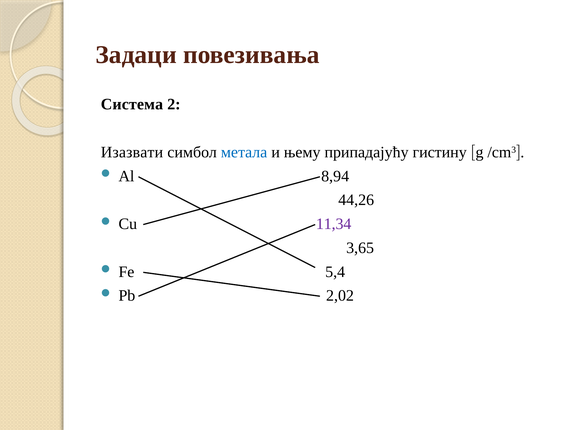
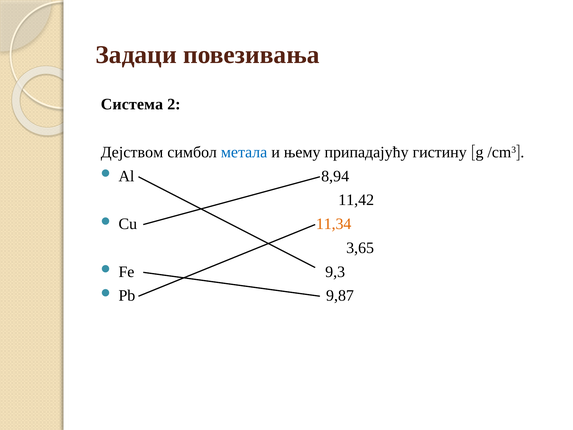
Изазвати: Изазвати -> Дејством (132, 152)
44,26: 44,26 -> 11,42 (356, 200)
11,34 colour: purple -> orange (334, 224)
5,4: 5,4 -> 9,3 (335, 272)
2,02: 2,02 -> 9,87 (340, 296)
